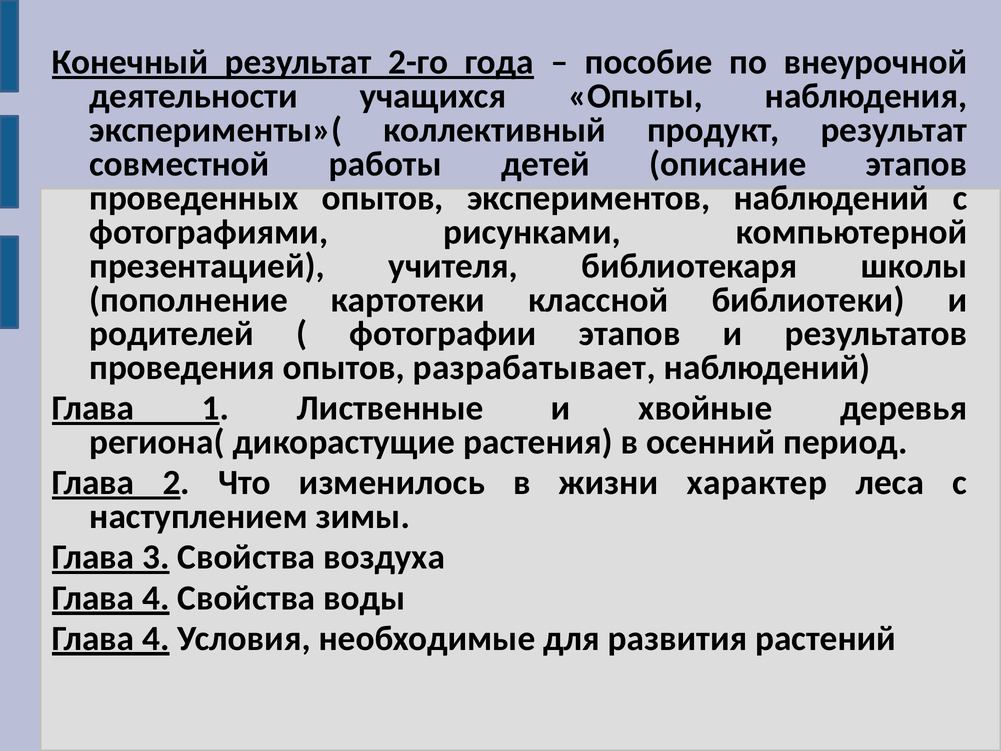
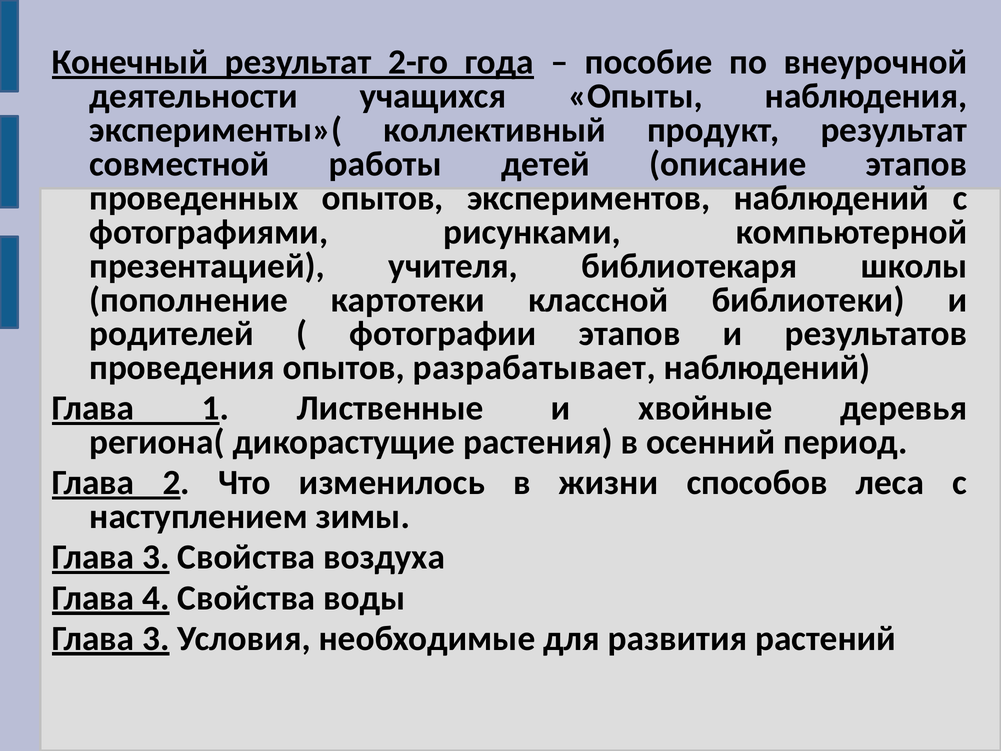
характер: характер -> способов (757, 483)
4: 4 -> 3 (156, 638)
